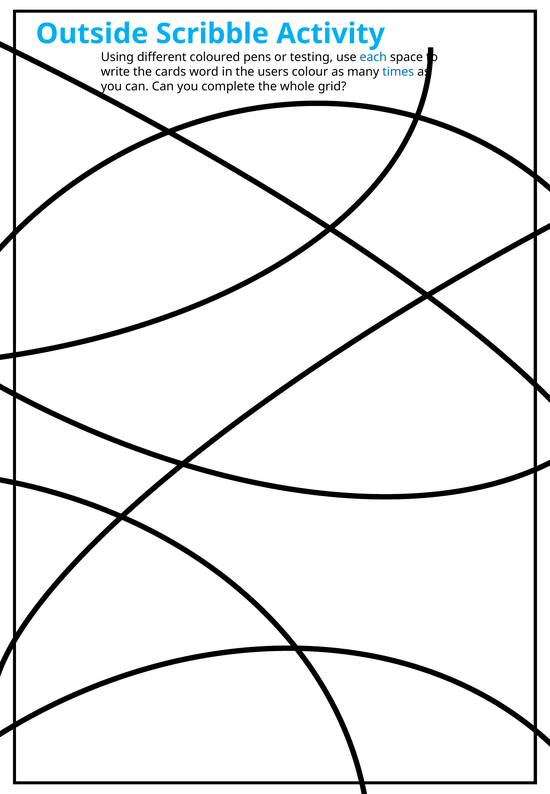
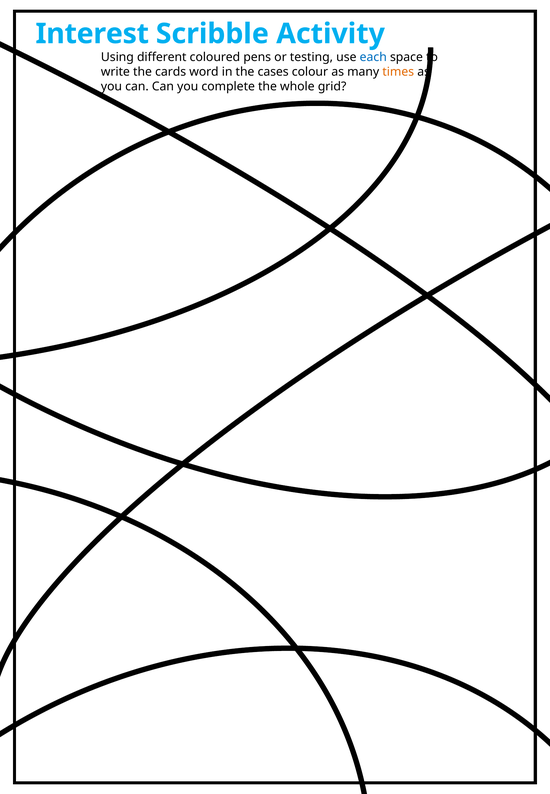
Outside: Outside -> Interest (92, 34)
users: users -> cases (273, 72)
times colour: blue -> orange (398, 72)
